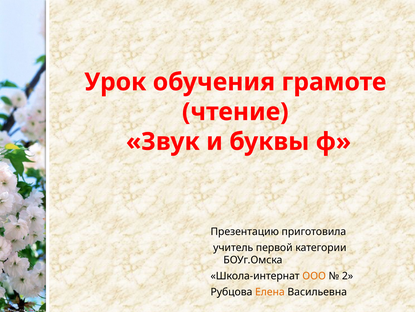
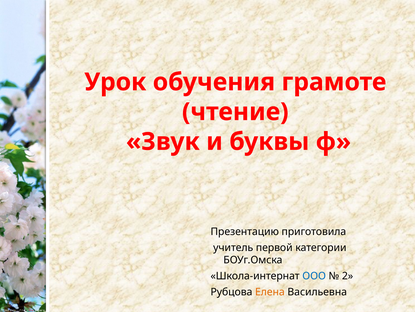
ООО colour: orange -> blue (314, 275)
